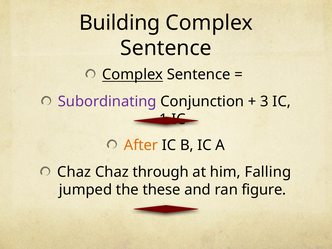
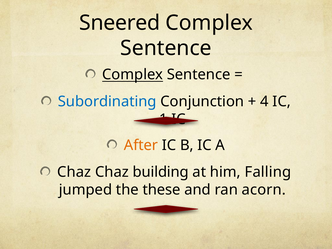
Building: Building -> Sneered (120, 23)
Subordinating colour: purple -> blue (107, 102)
3: 3 -> 4 (264, 102)
through: through -> building (161, 172)
figure: figure -> acorn (264, 190)
